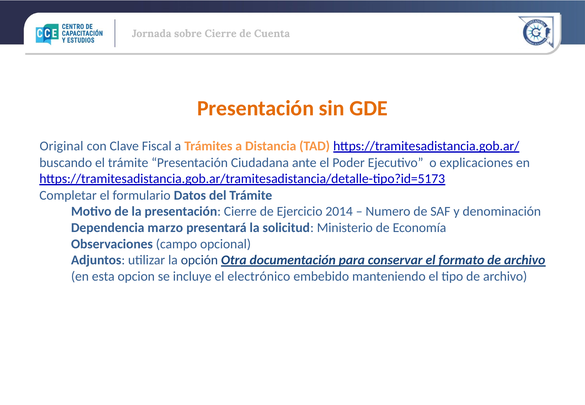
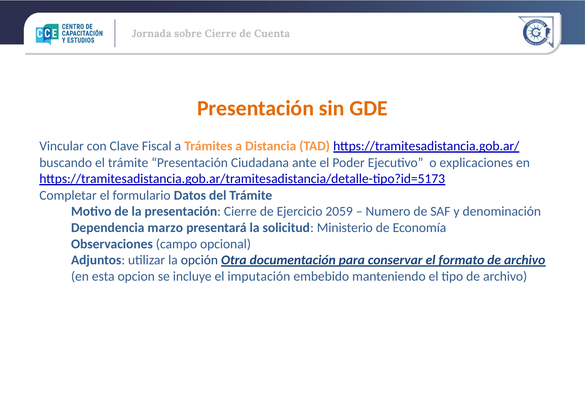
Original: Original -> Vincular (62, 146)
2014: 2014 -> 2059 (339, 212)
electrónico: electrónico -> imputación (259, 276)
